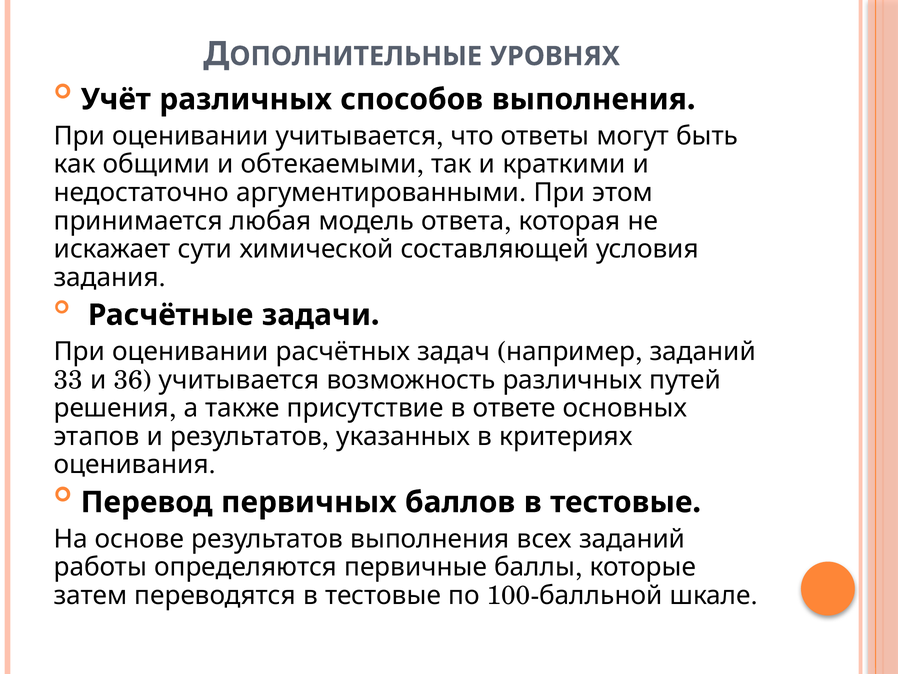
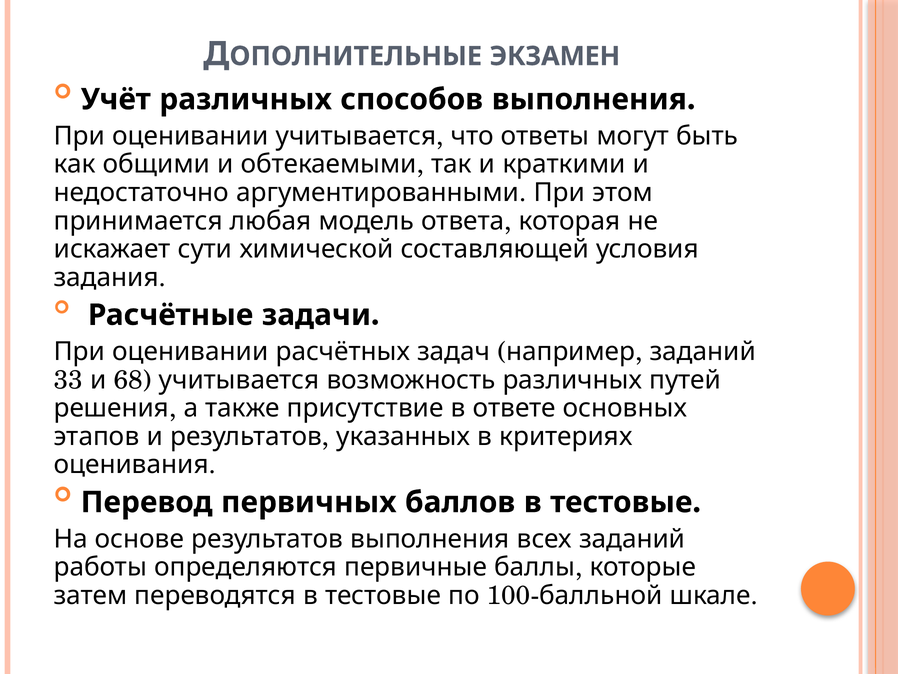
УРОВНЯХ: УРОВНЯХ -> ЭКЗАМЕН (555, 56)
36: 36 -> 68 (133, 380)
